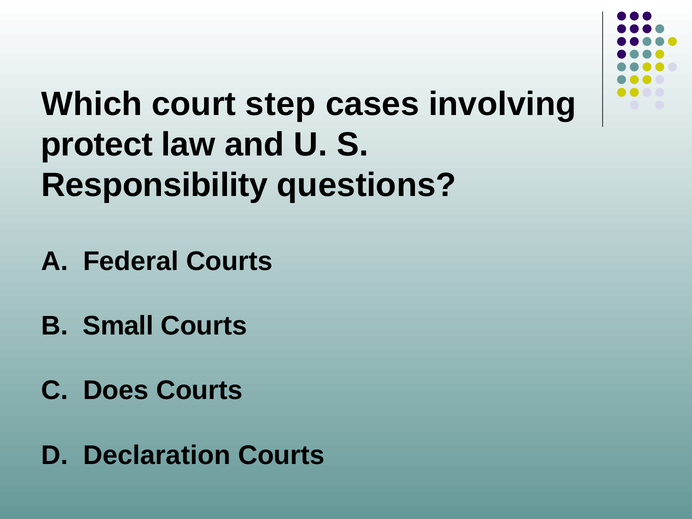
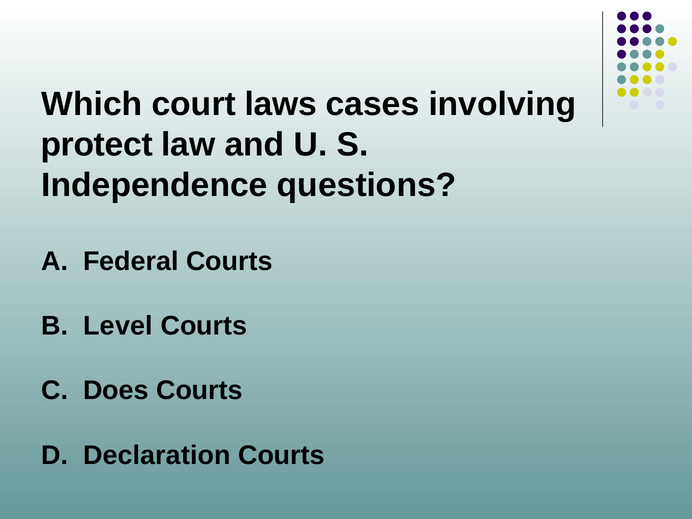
step: step -> laws (281, 104)
Responsibility: Responsibility -> Independence (154, 185)
Small: Small -> Level (118, 326)
